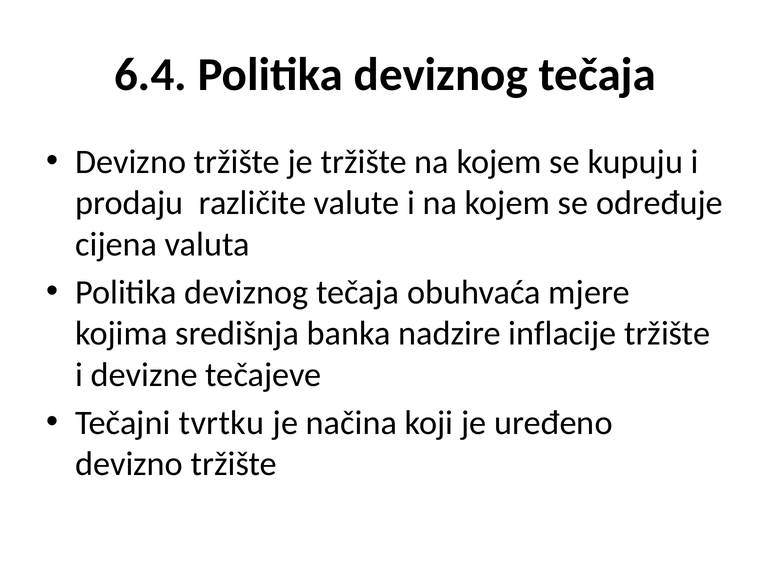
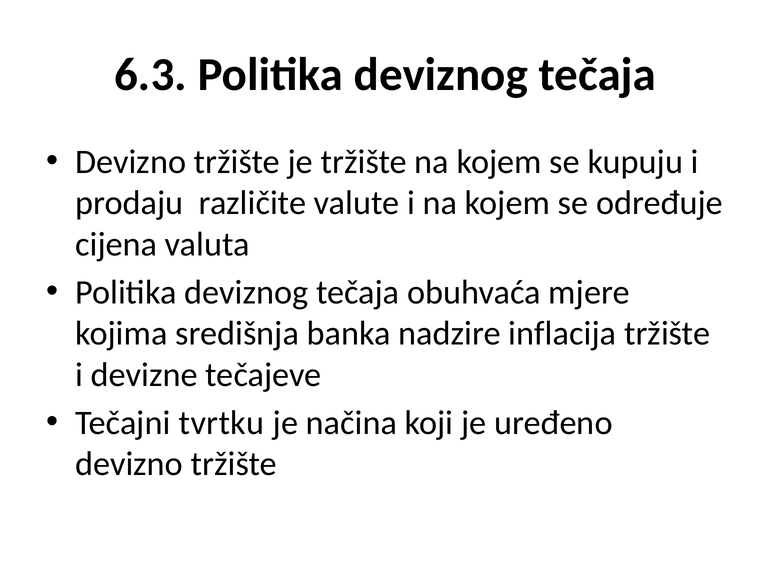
6.4: 6.4 -> 6.3 (151, 75)
inflacije: inflacije -> inflacija (562, 333)
